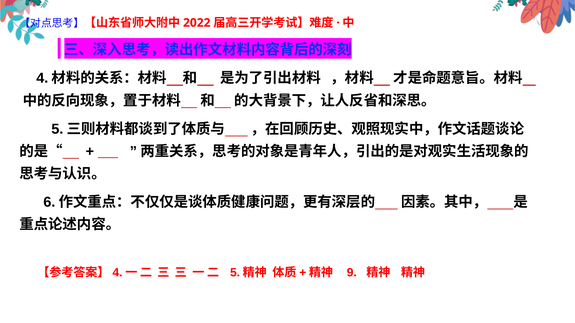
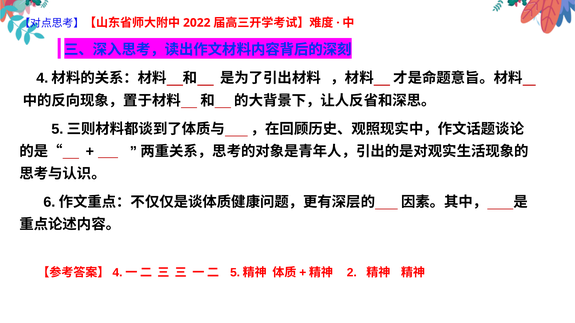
9: 9 -> 2 (352, 273)
